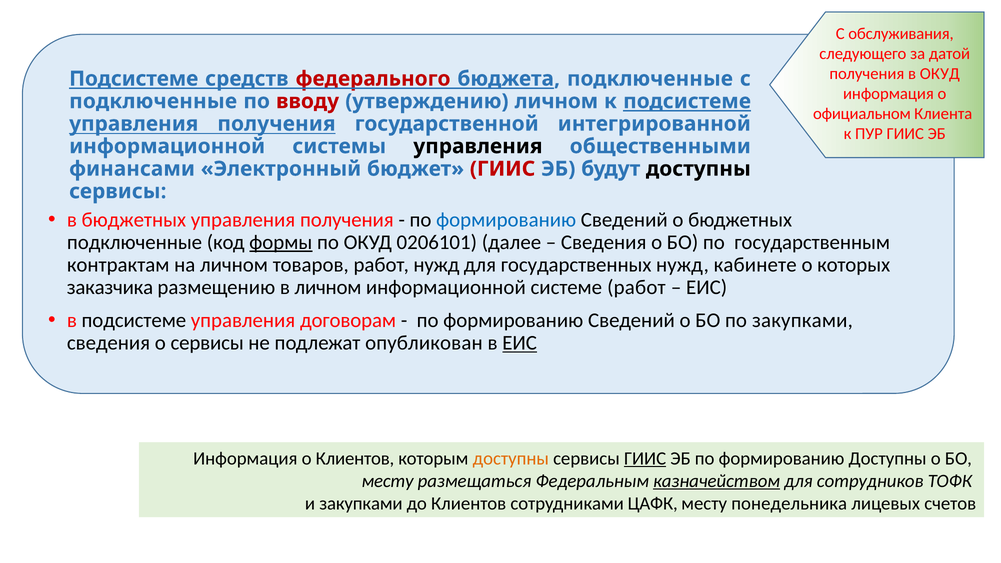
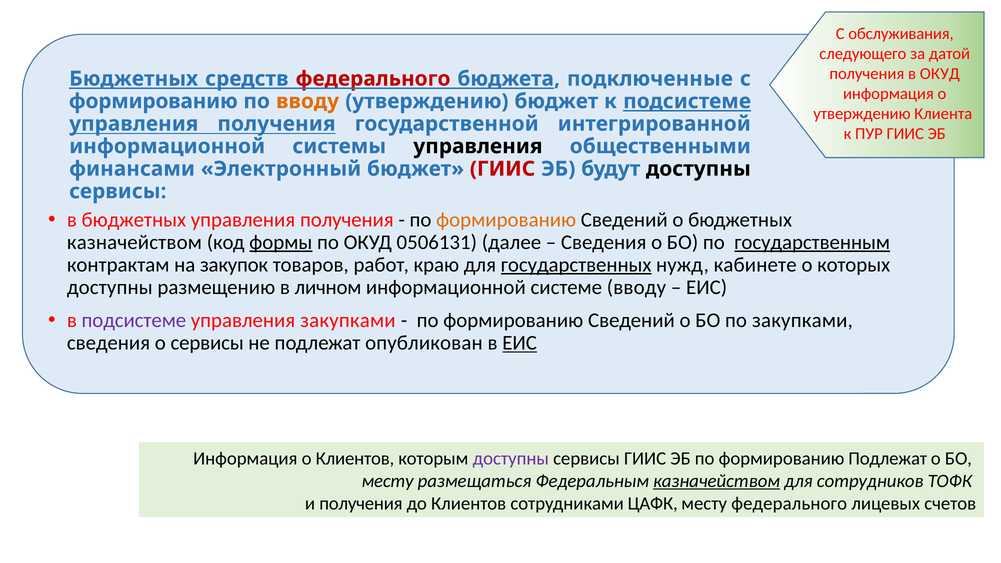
Подсистеме: Подсистеме -> Бюджетных (134, 79)
подключенные: подключенные -> формированию (153, 101)
вводу colour: red -> orange (308, 101)
утверждению личном: личном -> бюджет (556, 101)
официальном: официальном -> утверждению (862, 114)
формированию colour: blue -> orange (506, 220)
подключенные: подключенные -> казначейством (134, 242)
0206101: 0206101 -> 0506131 (437, 242)
государственным underline: none -> present (812, 242)
на личном: личном -> закупок (234, 265)
работ нужд: нужд -> краю (436, 265)
государственных underline: none -> present (576, 265)
заказчика: заказчика -> доступны (110, 287)
системе работ: работ -> вводу (636, 287)
подсистеме colour: black -> purple (134, 320)
управления договорам: договорам -> закупками (348, 320)
доступны colour: orange -> purple (511, 459)
ГИИС underline: present -> none (645, 459)
формированию Доступны: Доступны -> Подлежат (888, 459)
и закупками: закупками -> получения (361, 504)
месту понедельника: понедельника -> федерального (789, 504)
